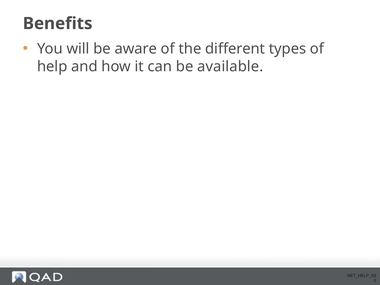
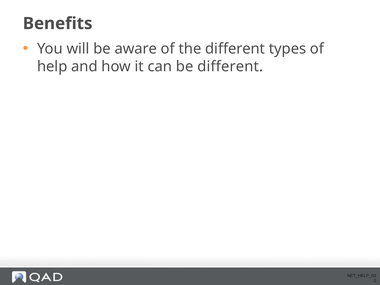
be available: available -> different (230, 67)
